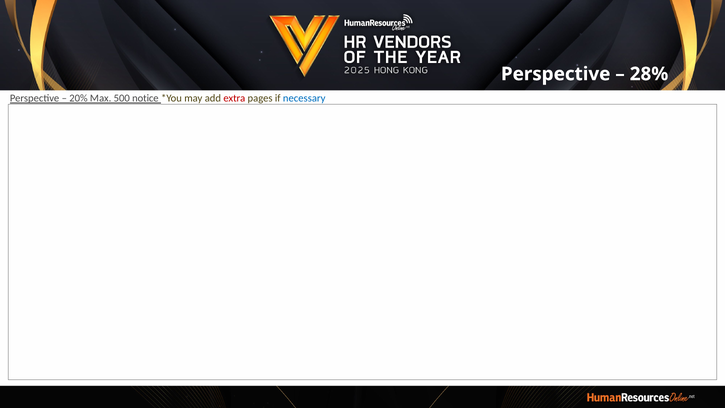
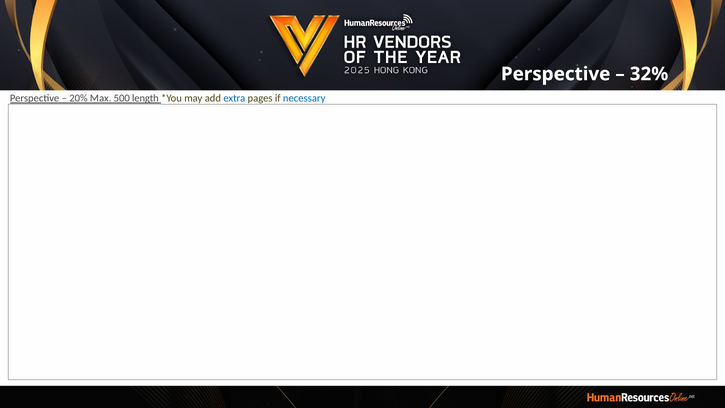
28%: 28% -> 32% (649, 74)
notice: notice -> length (145, 98)
extra colour: red -> blue (234, 98)
